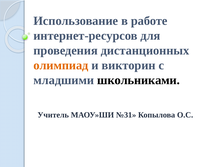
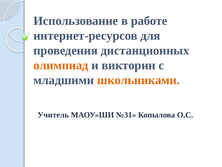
школьниками colour: black -> orange (138, 80)
